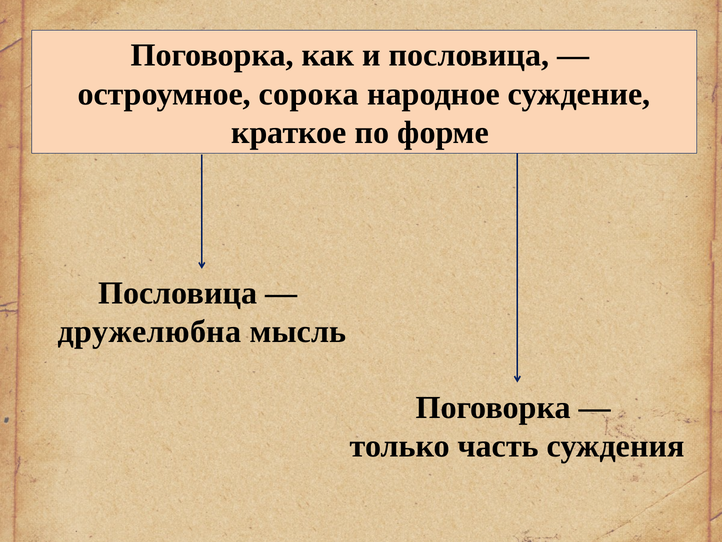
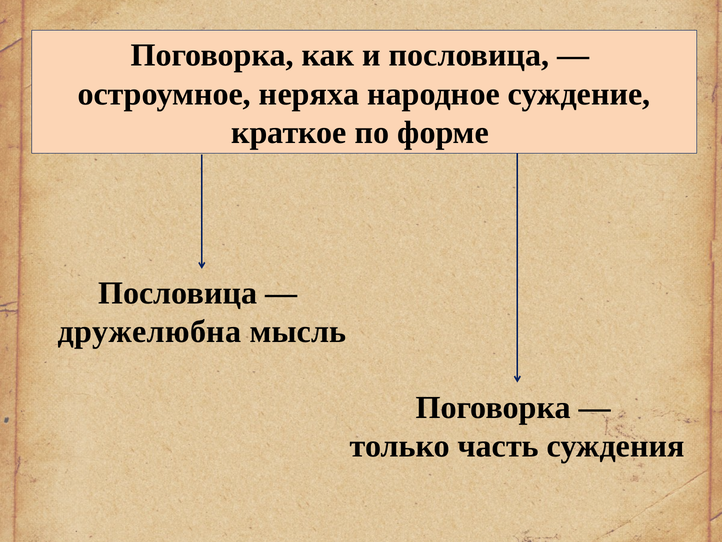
сорока: сорока -> неряха (309, 94)
